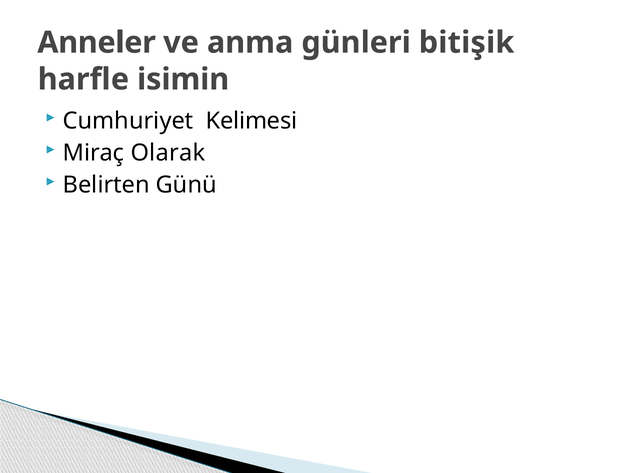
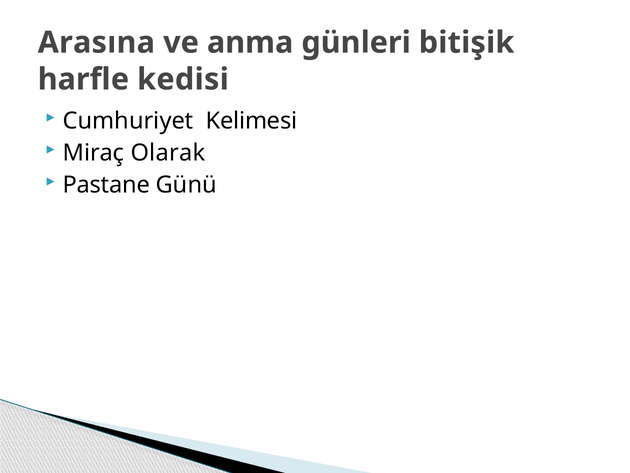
Anneler: Anneler -> Arasına (96, 43)
isimin: isimin -> kedisi (183, 79)
Belirten: Belirten -> Pastane (106, 185)
